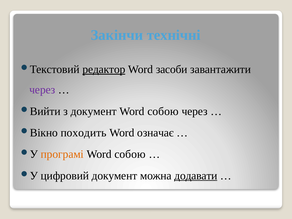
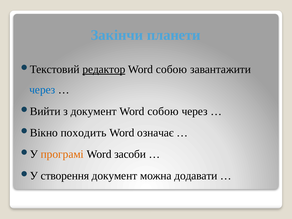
технічні: технічні -> планети (174, 35)
засоби: засоби -> собою (172, 69)
через colour: purple -> blue (42, 90)
собою: собою -> засоби (130, 154)
цифровий: цифровий -> створення (65, 176)
додавати underline: present -> none (196, 176)
